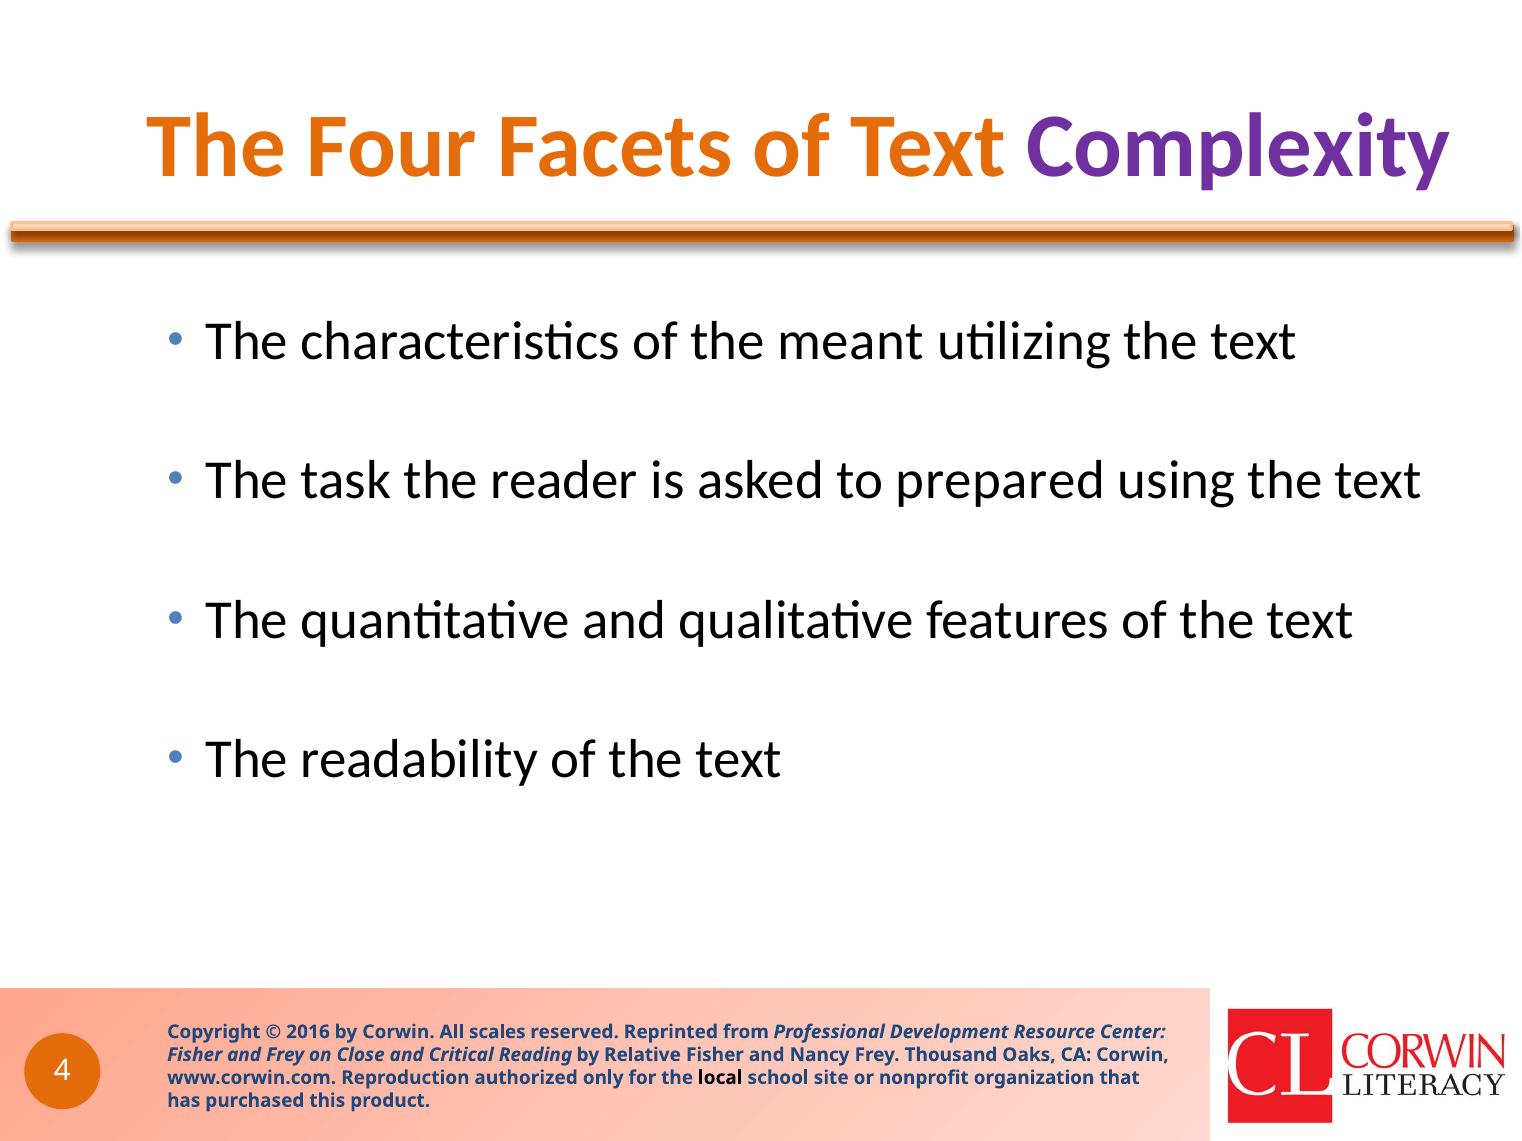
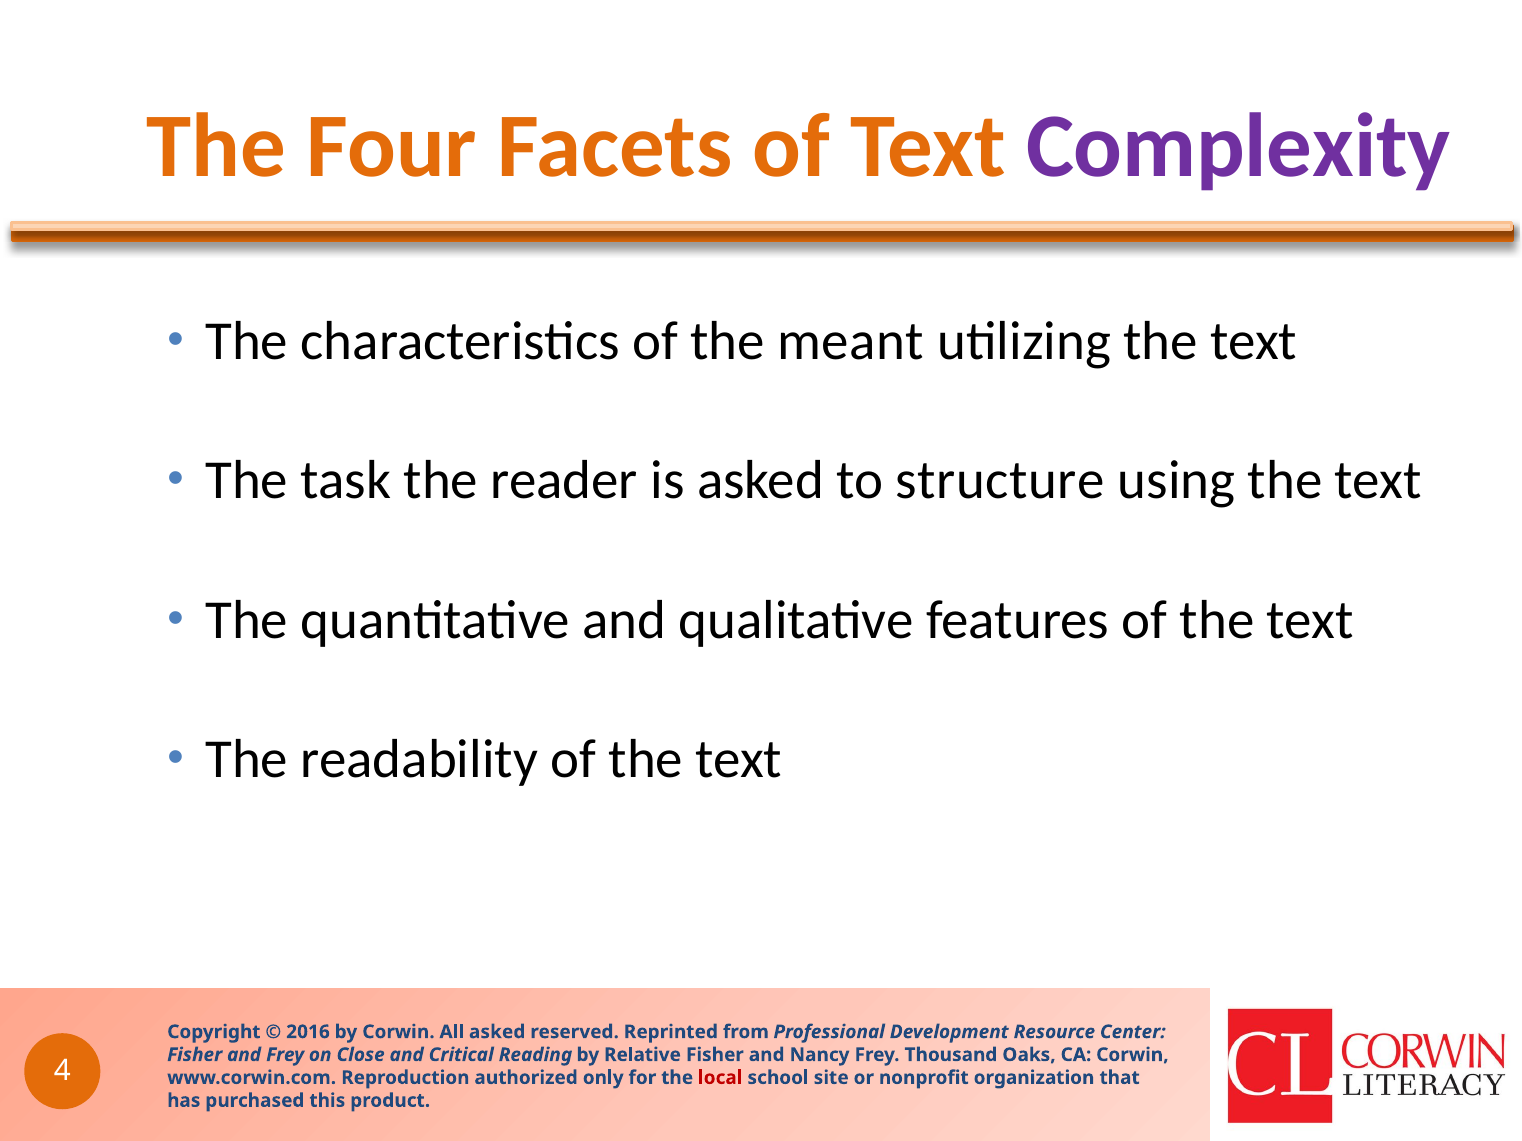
prepared: prepared -> structure (1000, 481)
All scales: scales -> asked (497, 1032)
local colour: black -> red (720, 1078)
